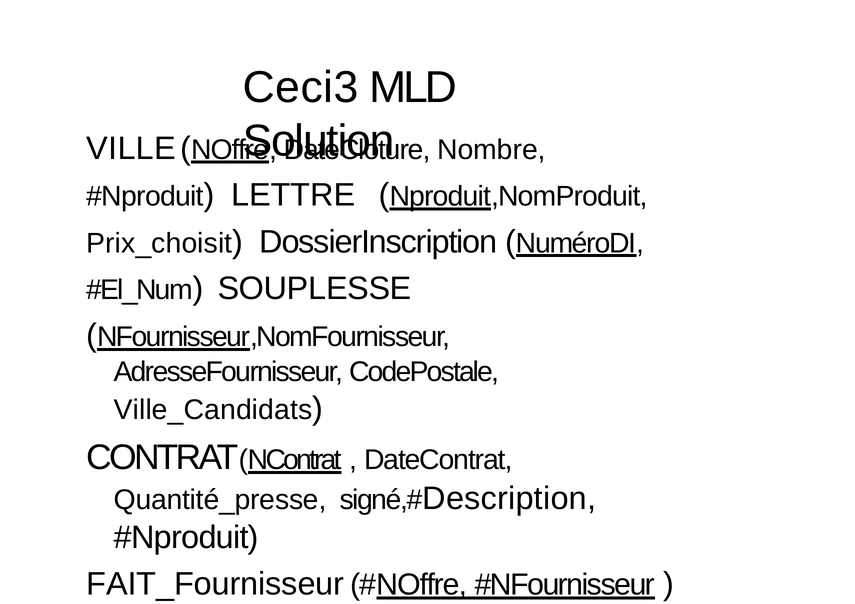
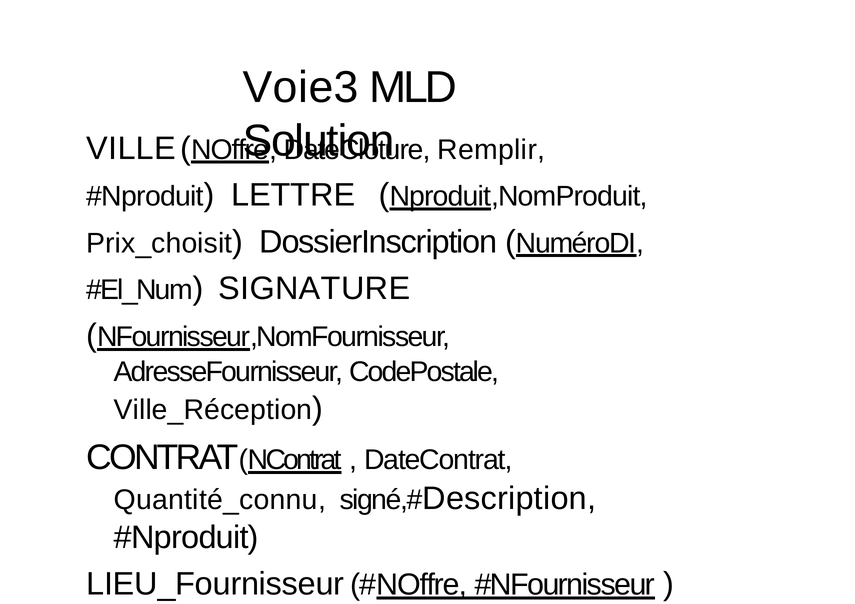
Ceci3: Ceci3 -> Voie3 (301, 88)
Nombre: Nombre -> Remplir (491, 150)
SOUPLESSE: SOUPLESSE -> SIGNATURE (314, 289)
Ville_Candidats: Ville_Candidats -> Ville_Réception (213, 410)
Quantité_presse: Quantité_presse -> Quantité_connu (220, 500)
FAIT_Fournisseur: FAIT_Fournisseur -> LIEU_Fournisseur (215, 584)
